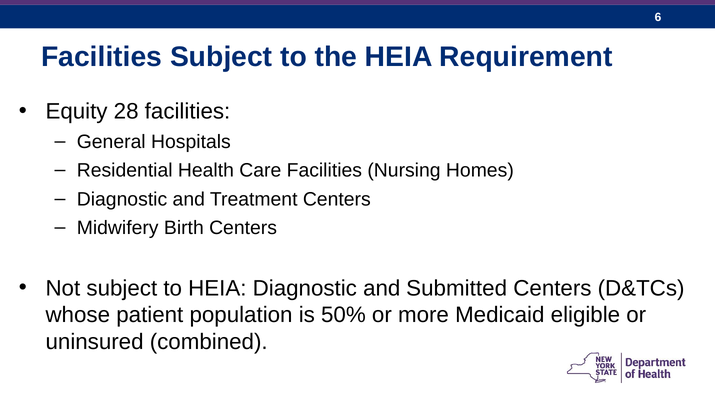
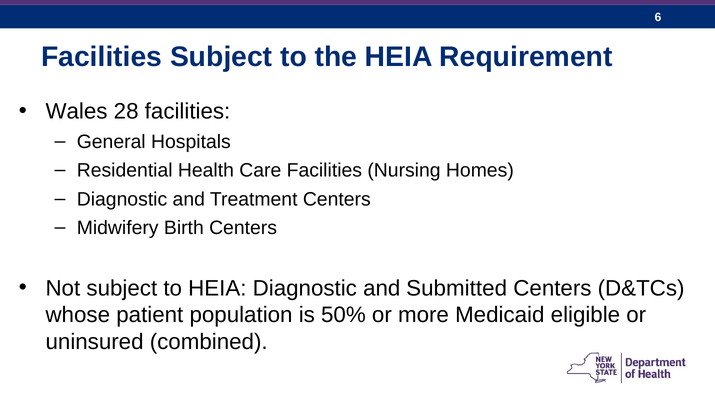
Equity: Equity -> Wales (77, 111)
